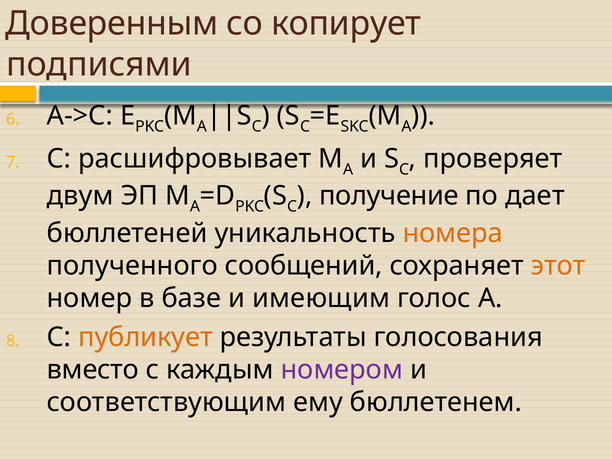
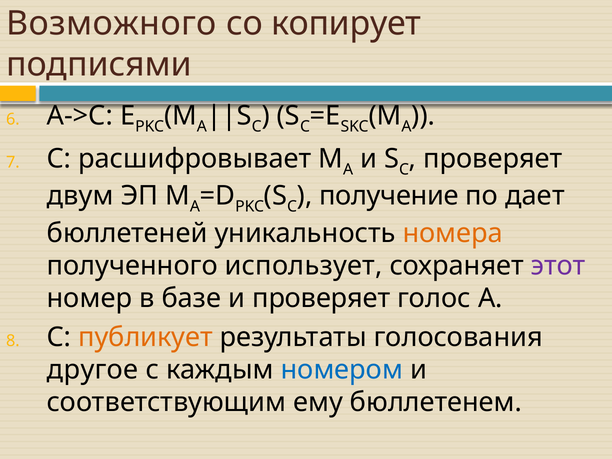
Доверенным: Доверенным -> Возможного (112, 24)
сообщений: сообщений -> использует (304, 266)
этот colour: orange -> purple (558, 266)
и имеющим: имеющим -> проверяет (321, 298)
вместо: вместо -> другое (93, 370)
номером colour: purple -> blue (342, 370)
